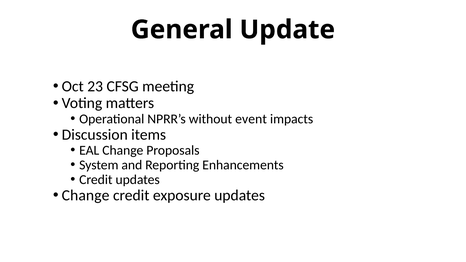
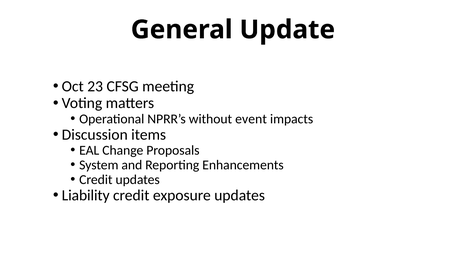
Change: Change -> Liability (86, 195)
